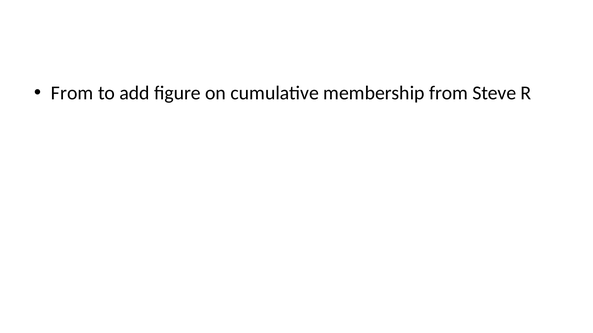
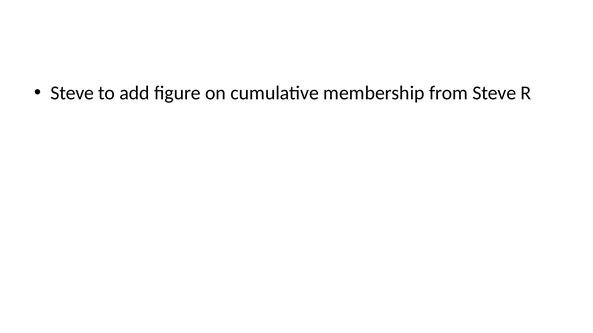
From: From -> Steve (72, 93)
